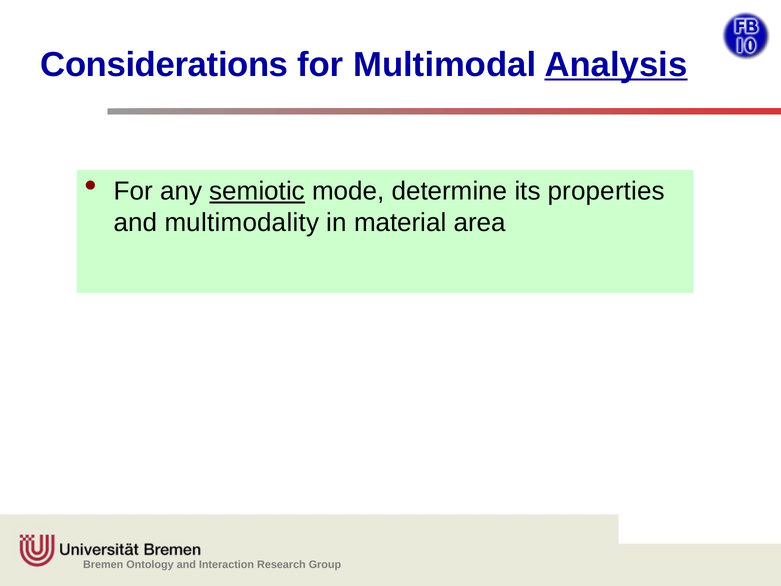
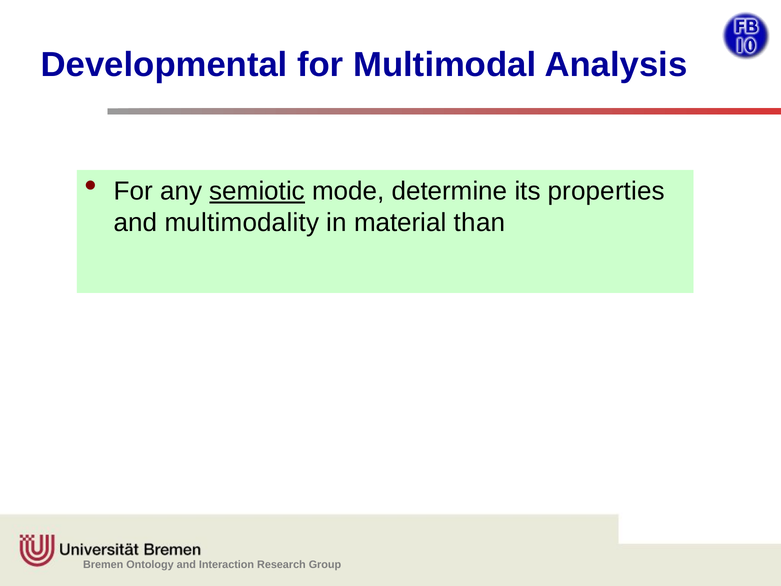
Considerations: Considerations -> Developmental (164, 65)
Analysis underline: present -> none (616, 65)
area: area -> than (480, 222)
